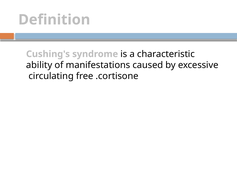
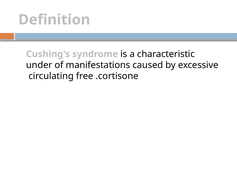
ability: ability -> under (39, 65)
